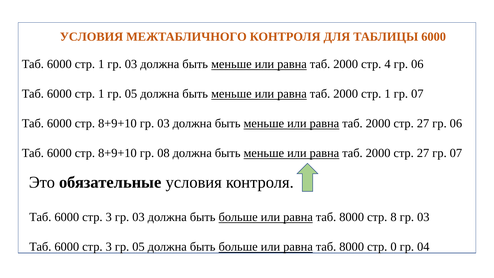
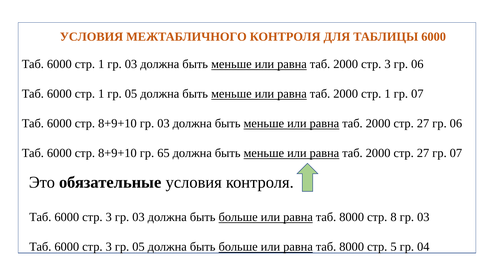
2000 стр 4: 4 -> 3 (388, 64)
08: 08 -> 65 (163, 153)
0: 0 -> 5 (394, 247)
